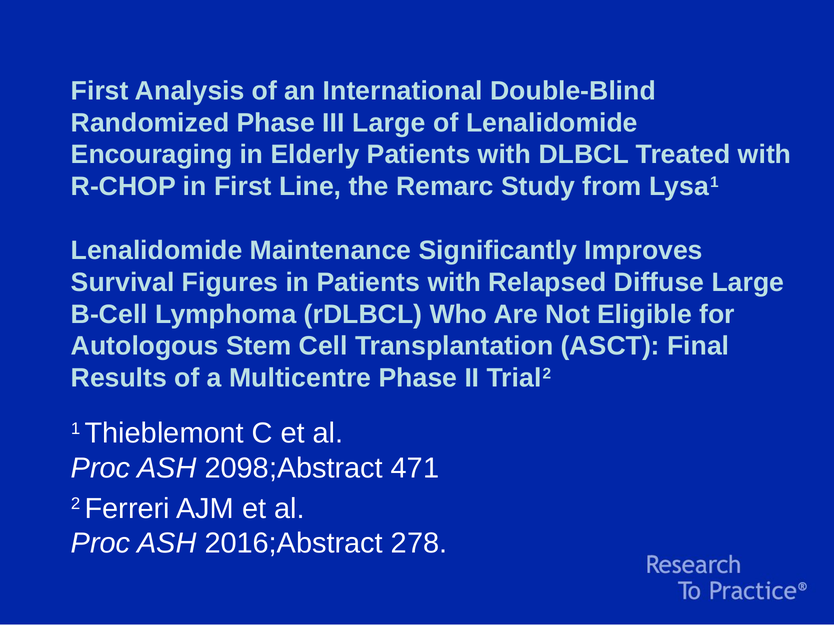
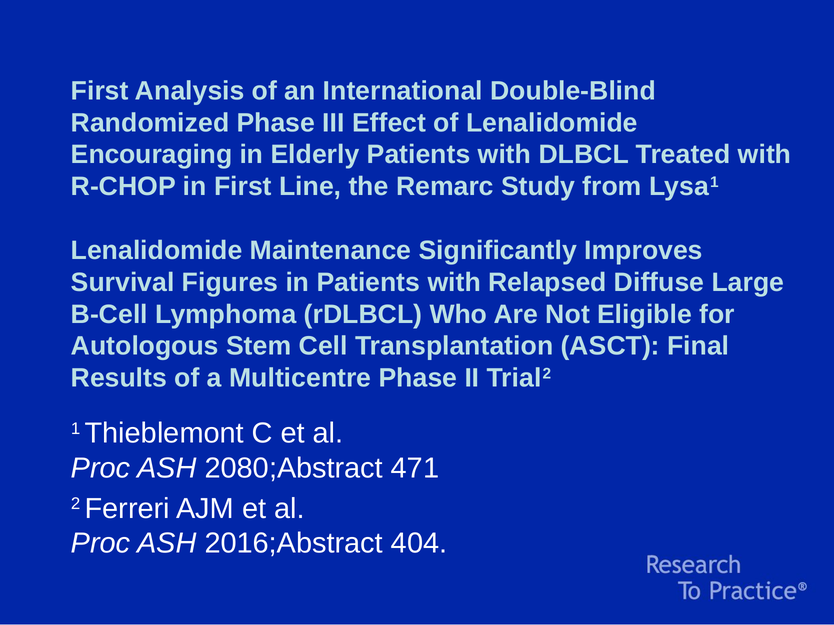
III Large: Large -> Effect (389, 123)
2098;Abstract: 2098;Abstract -> 2080;Abstract (294, 468)
278: 278 -> 404 (419, 544)
